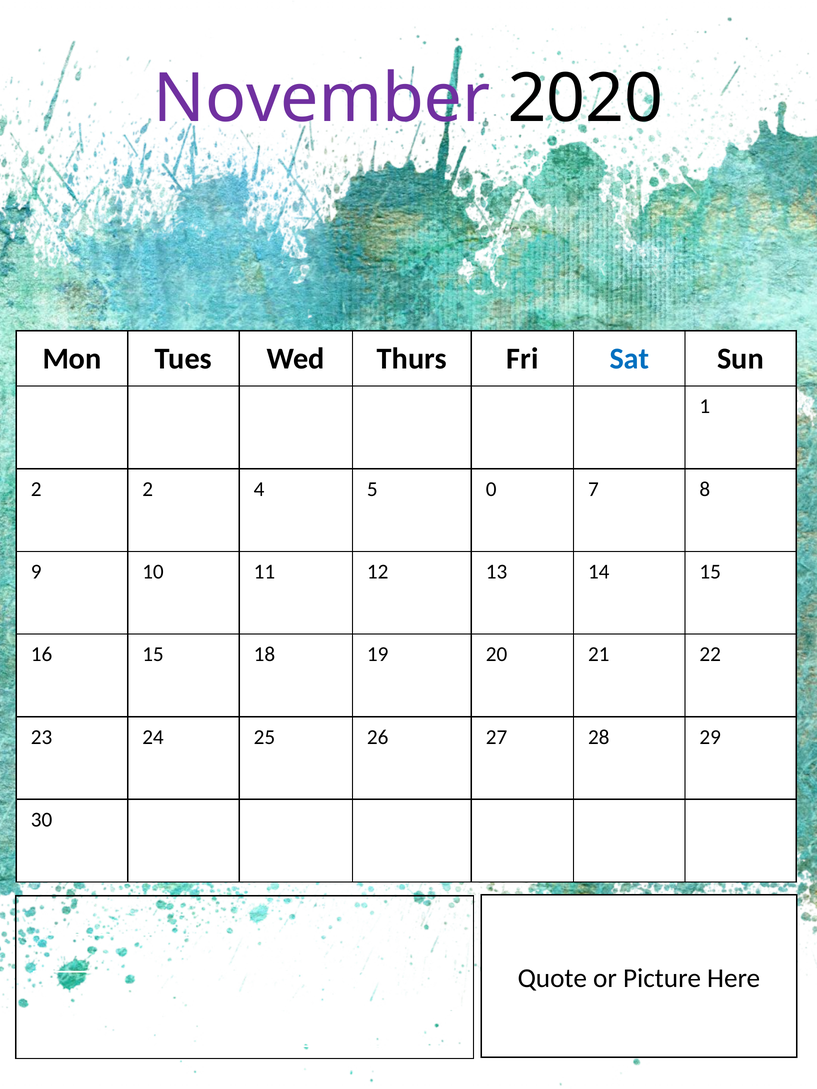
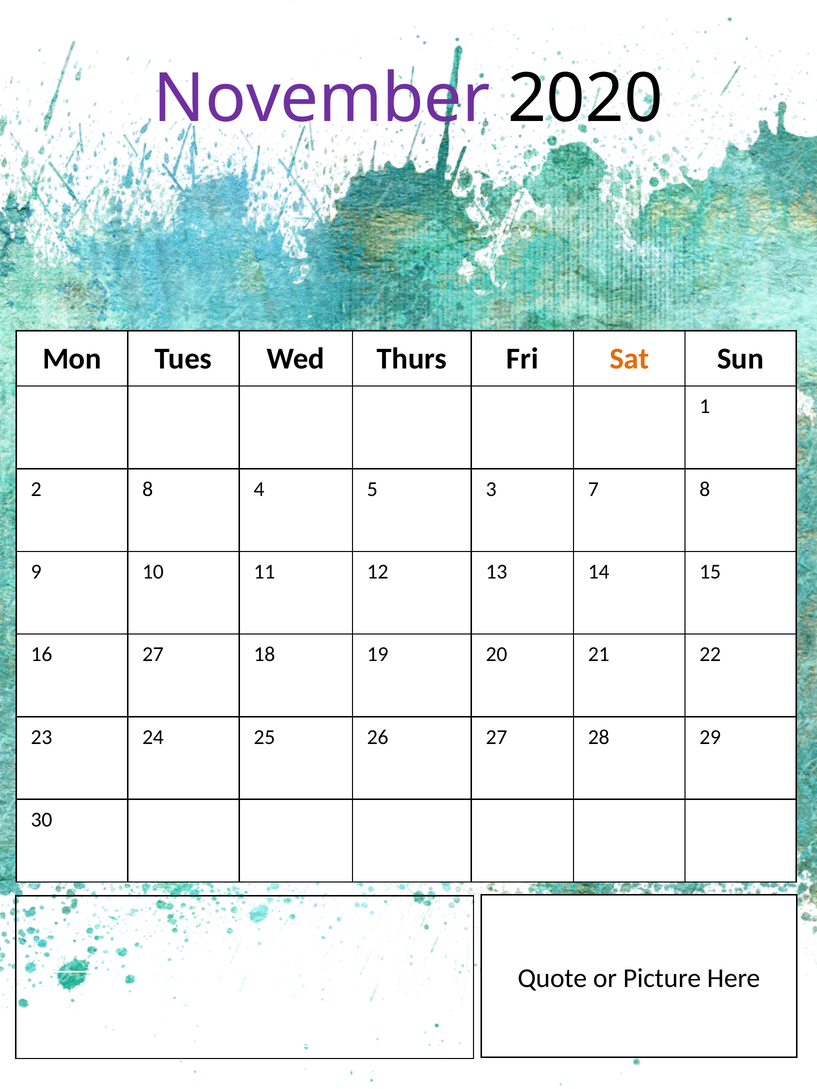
Sat colour: blue -> orange (629, 359)
2 2: 2 -> 8 (148, 489)
0: 0 -> 3 (491, 489)
16 15: 15 -> 27 (153, 655)
